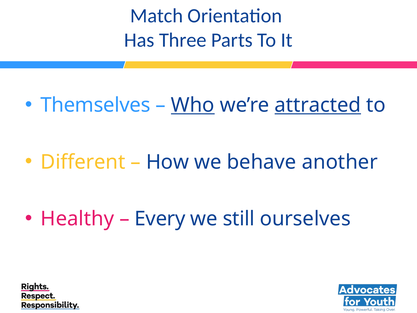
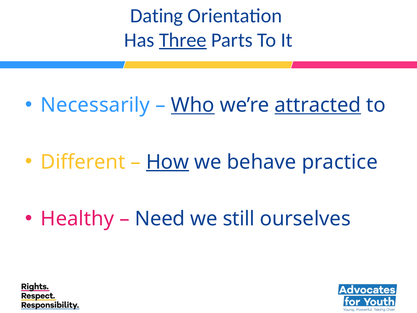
Match: Match -> Dating (157, 16)
Three underline: none -> present (183, 40)
Themselves: Themselves -> Necessarily (95, 105)
How underline: none -> present (168, 162)
another: another -> practice (340, 162)
Every: Every -> Need (160, 219)
